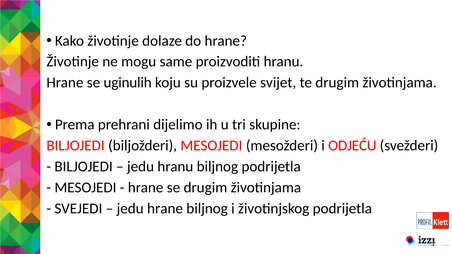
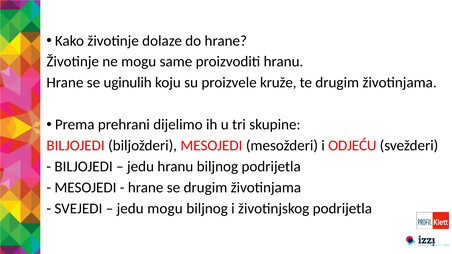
svijet: svijet -> kruže (278, 83)
jedu hrane: hrane -> mogu (165, 209)
